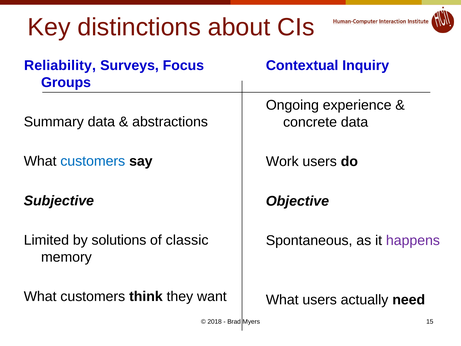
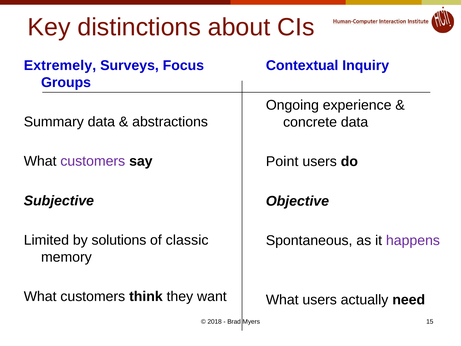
Reliability: Reliability -> Extremely (60, 65)
customers colour: blue -> purple (93, 161)
Work: Work -> Point (282, 162)
